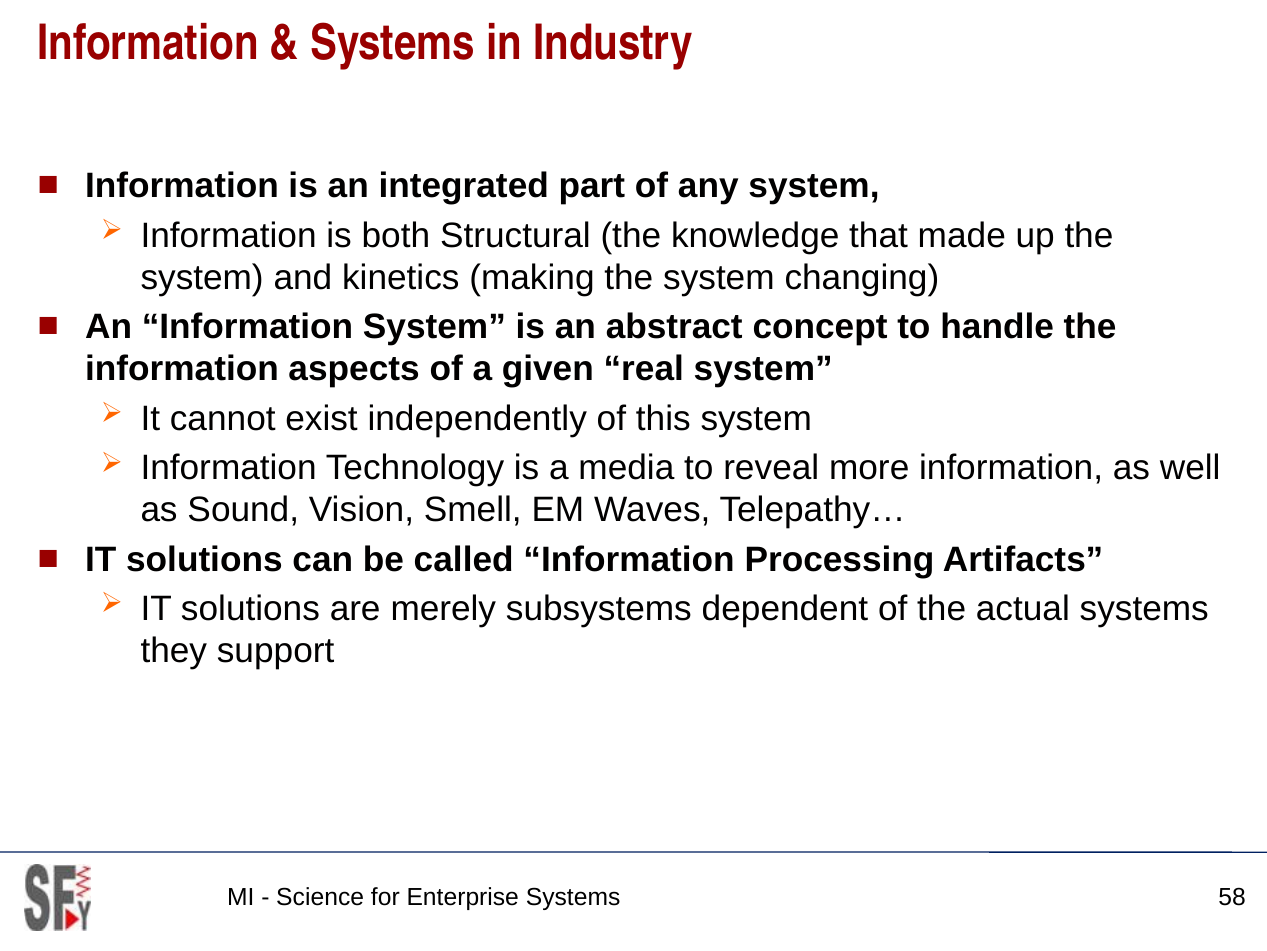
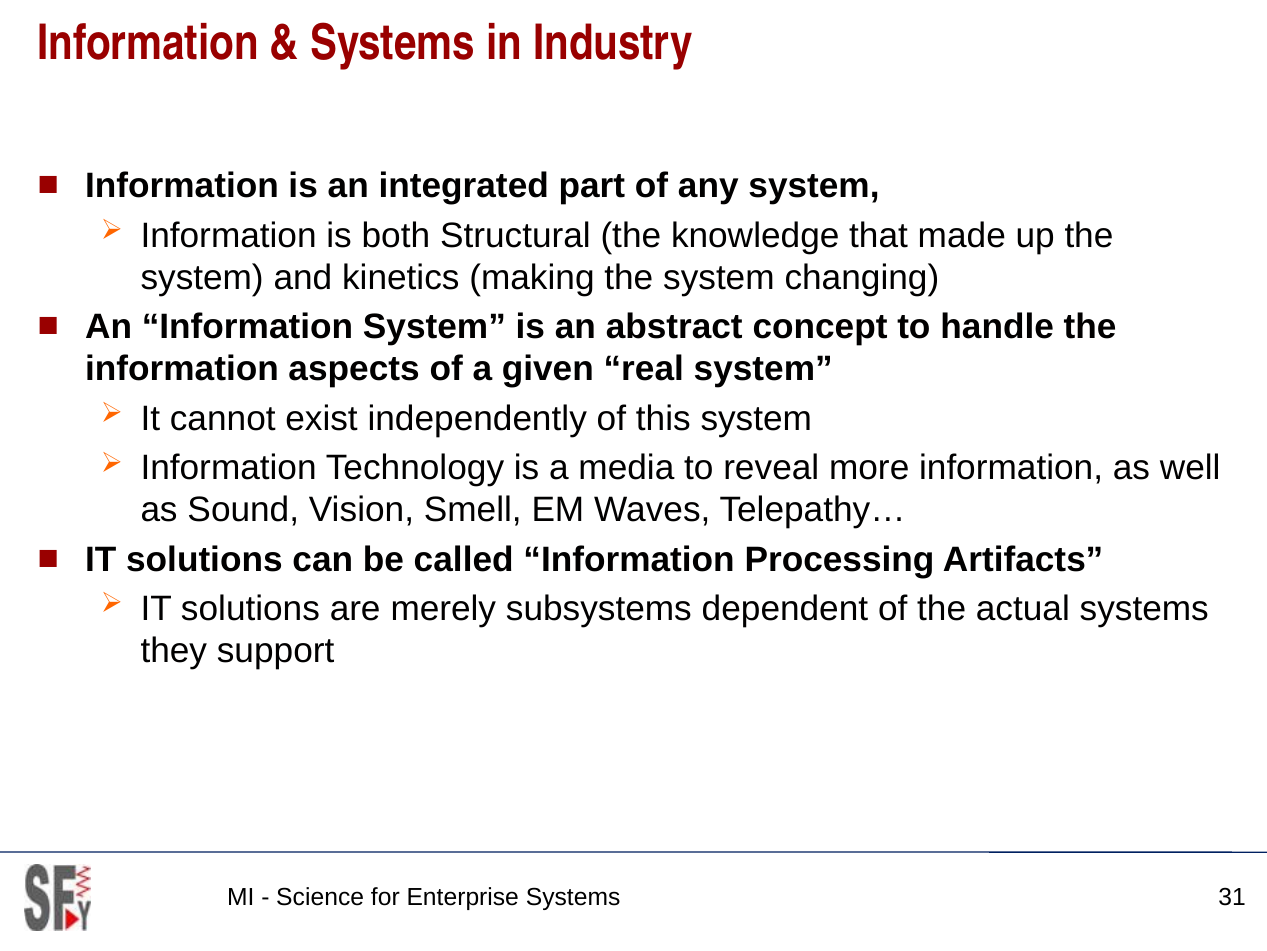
58: 58 -> 31 (1232, 897)
